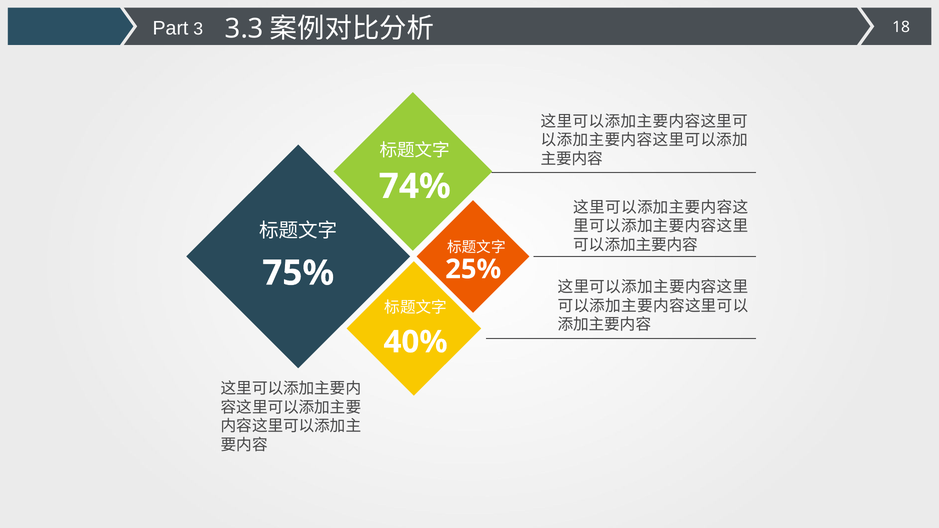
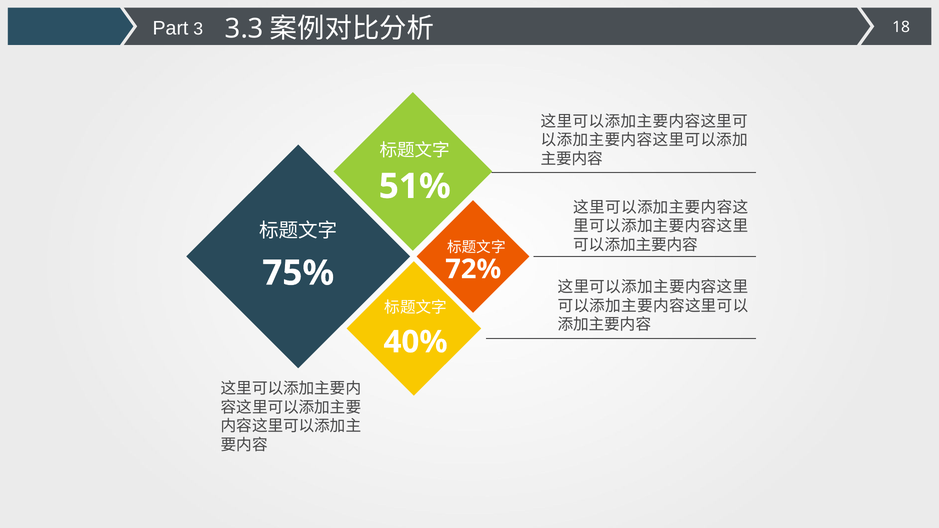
74%: 74% -> 51% (415, 186)
25%: 25% -> 72% (473, 269)
